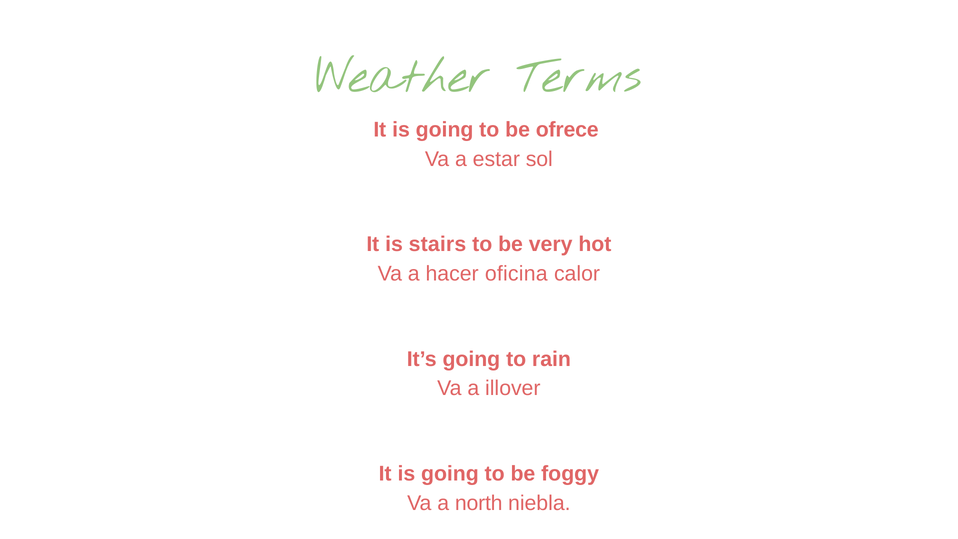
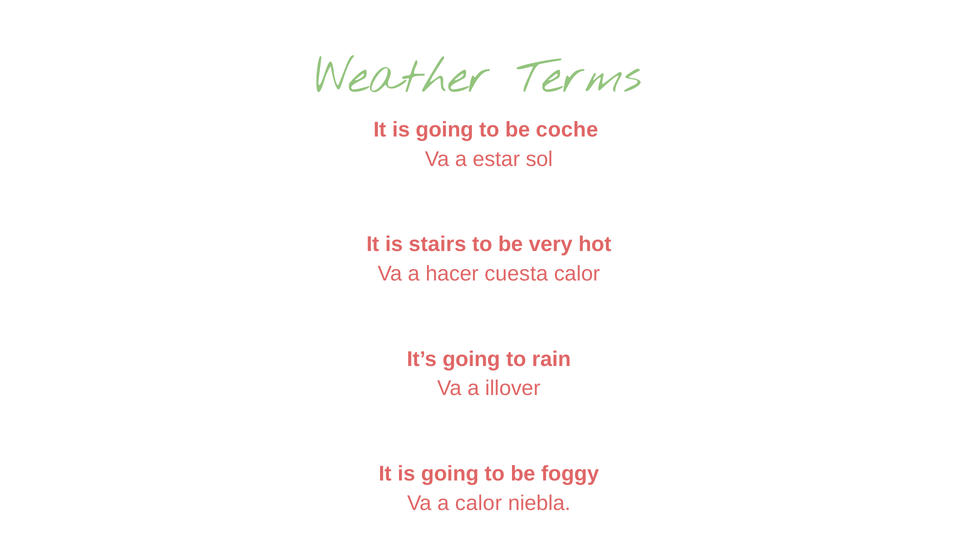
ofrece: ofrece -> coche (567, 130)
oficina: oficina -> cuesta (516, 274)
a north: north -> calor (479, 503)
